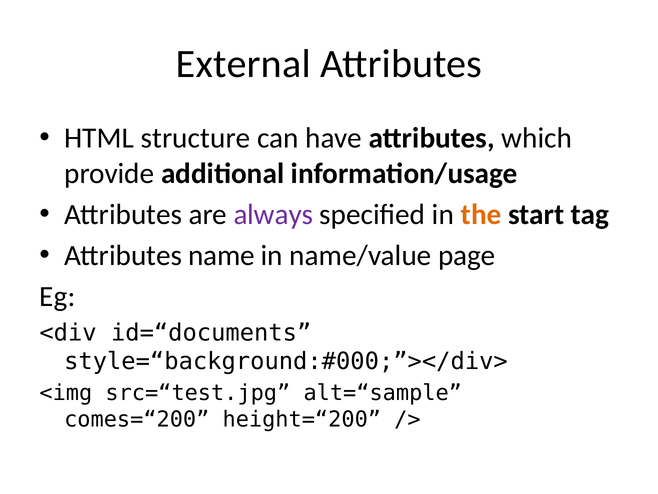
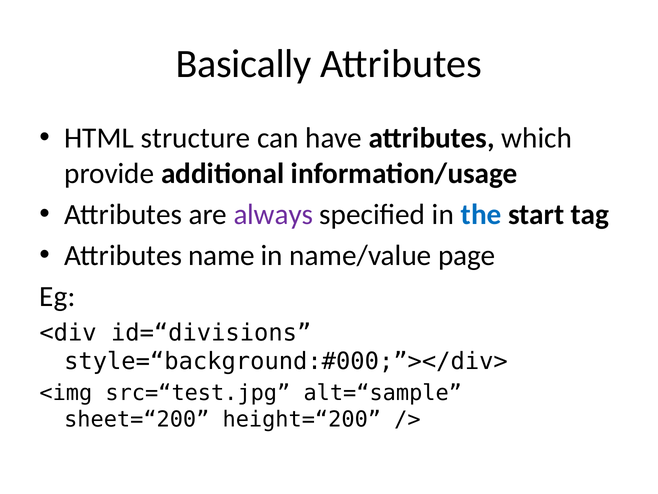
External: External -> Basically (244, 64)
the colour: orange -> blue (481, 214)
id=“documents: id=“documents -> id=“divisions (211, 332)
comes=“200: comes=“200 -> sheet=“200 (137, 419)
